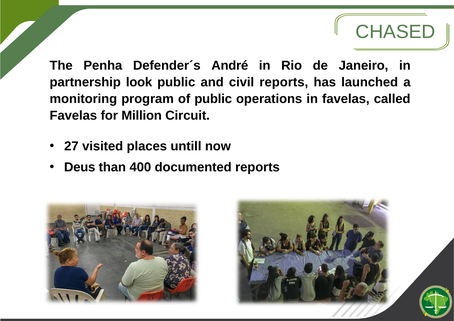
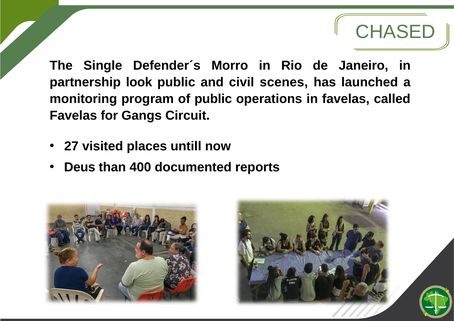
Penha: Penha -> Single (103, 66)
André: André -> Morro (230, 66)
civil reports: reports -> scenes (284, 82)
Million: Million -> Gangs (142, 116)
